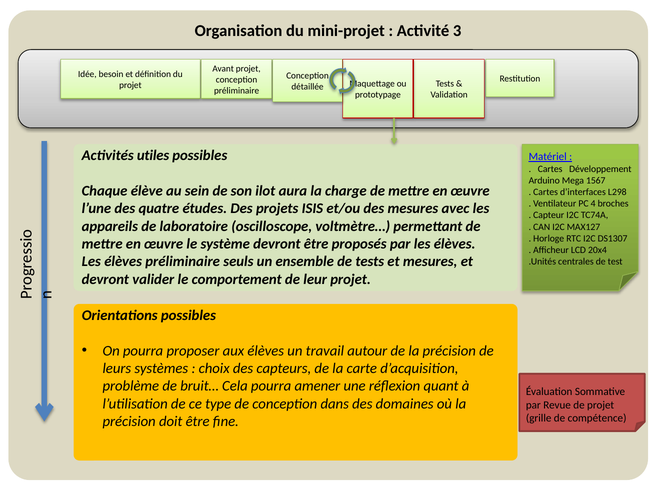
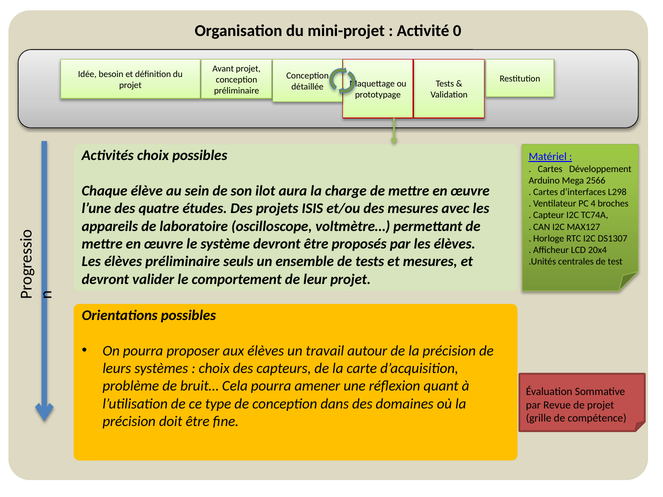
3: 3 -> 0 (457, 31)
Activités utiles: utiles -> choix (153, 156)
1567: 1567 -> 2566 (596, 181)
